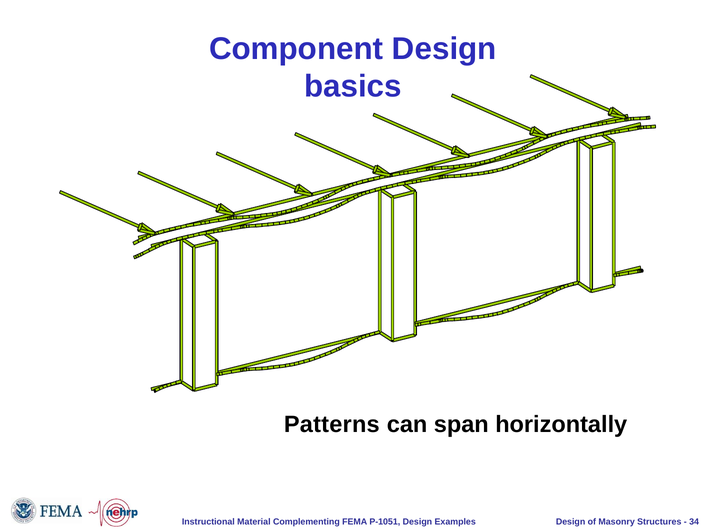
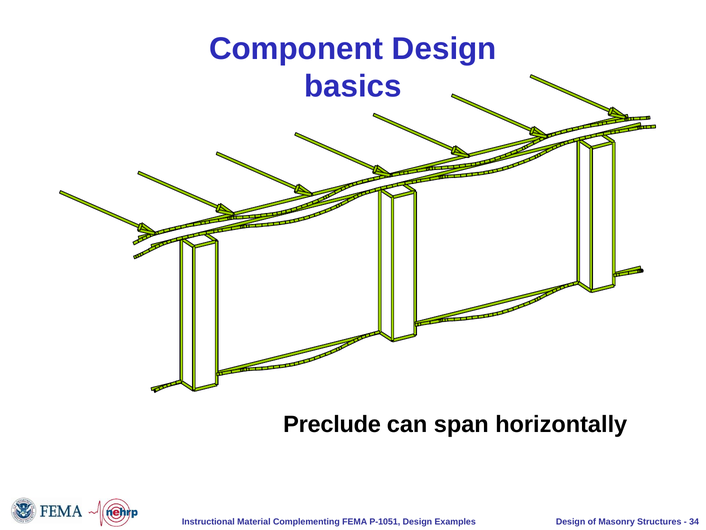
Patterns: Patterns -> Preclude (332, 424)
